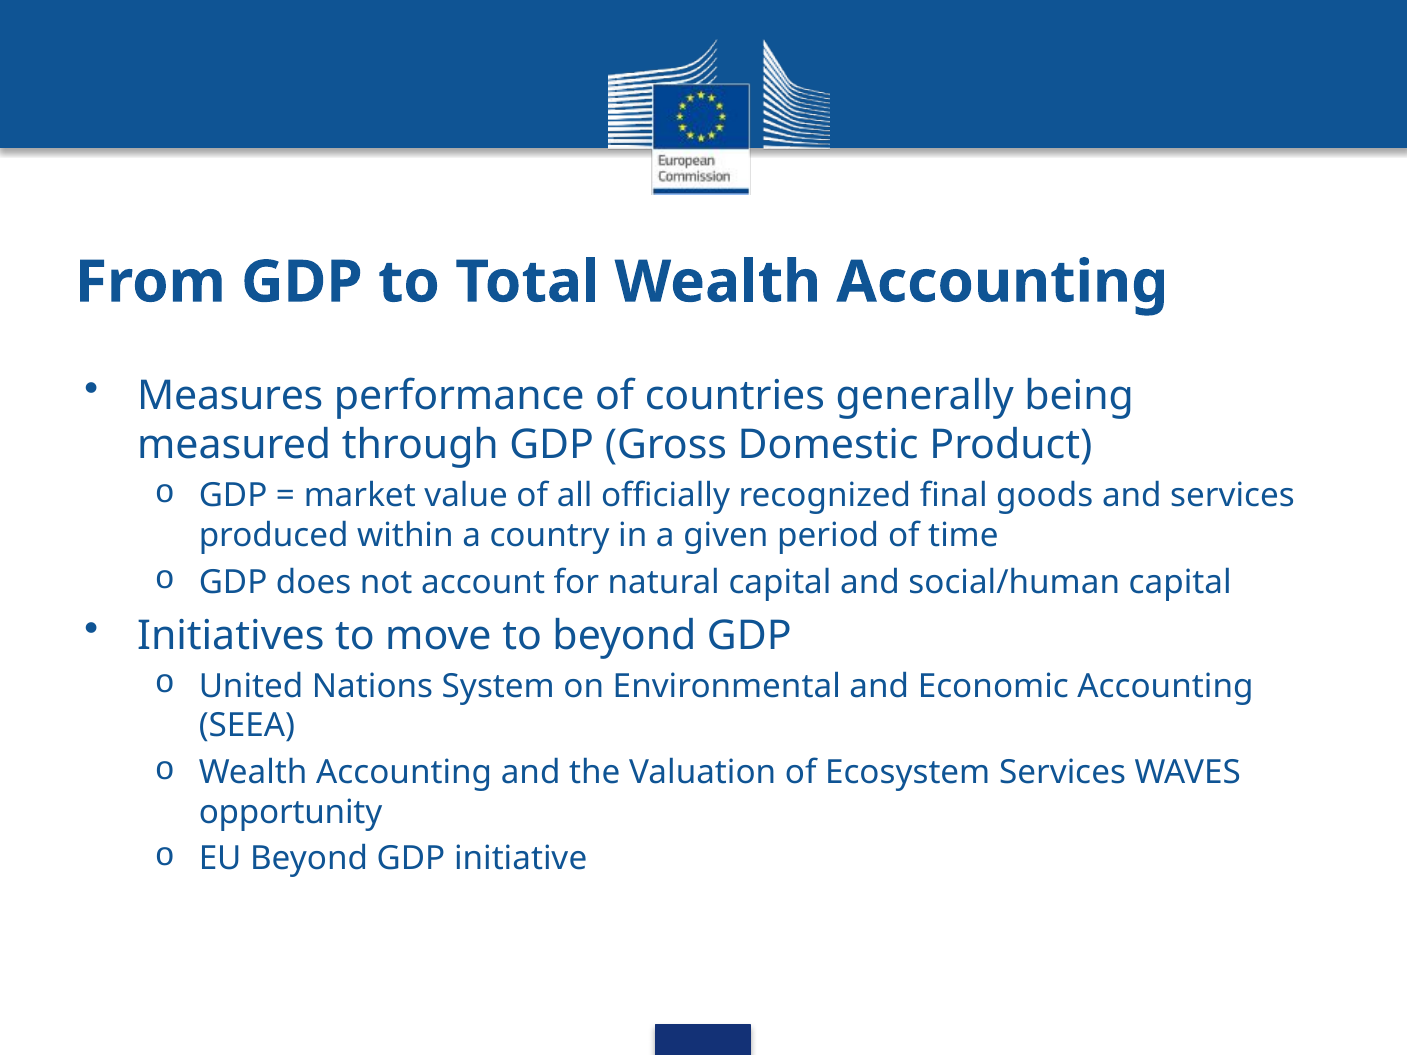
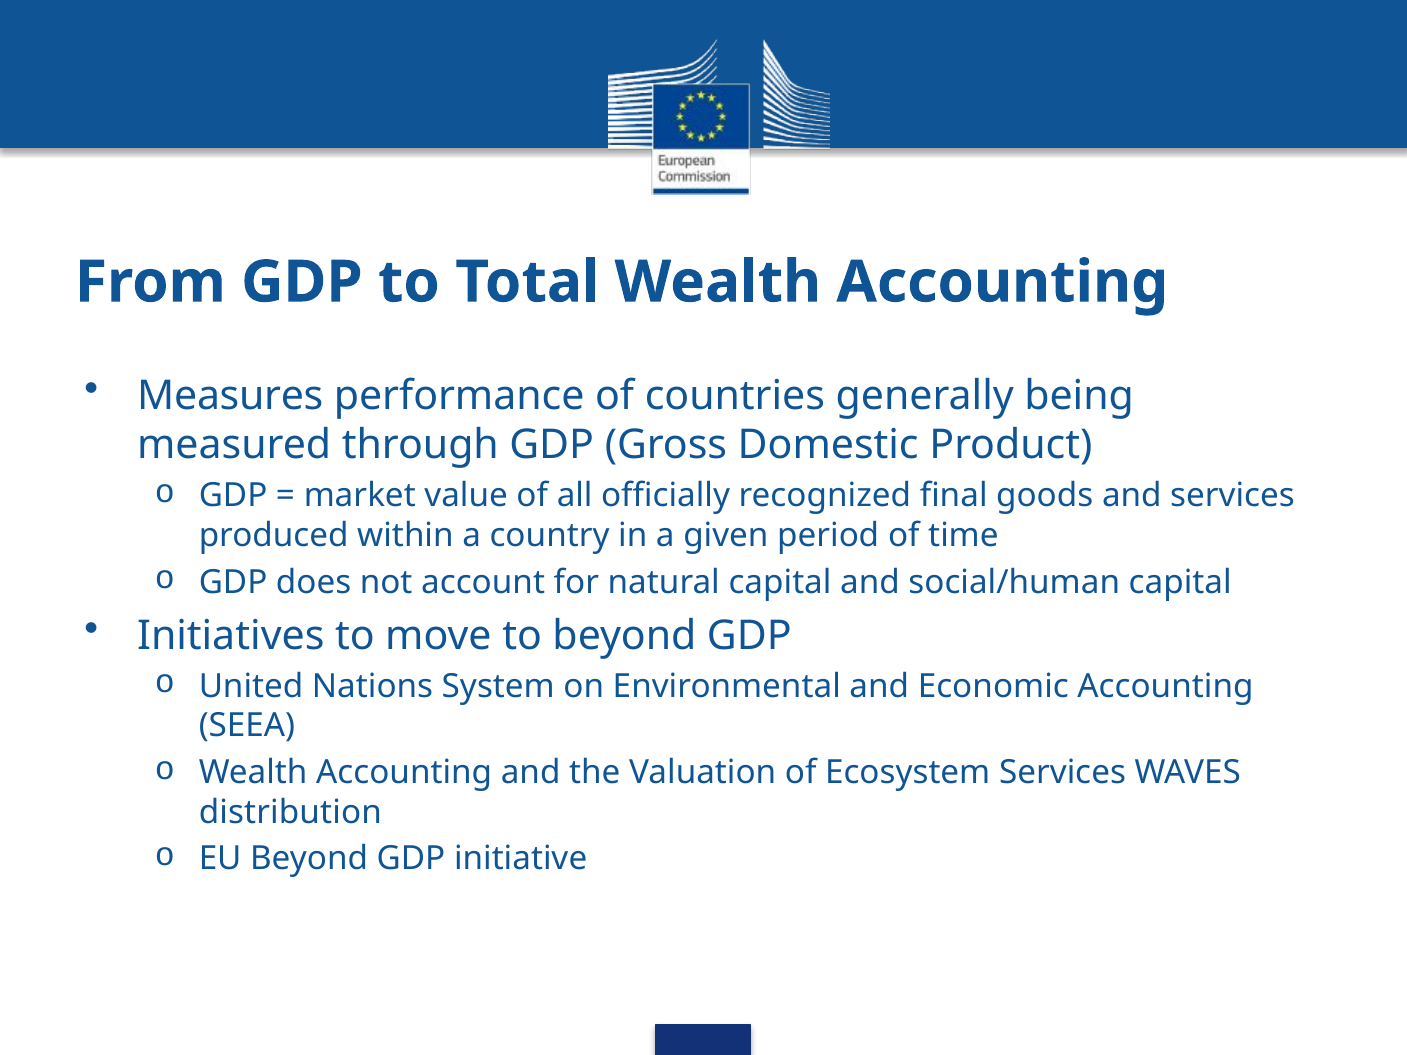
opportunity: opportunity -> distribution (290, 813)
